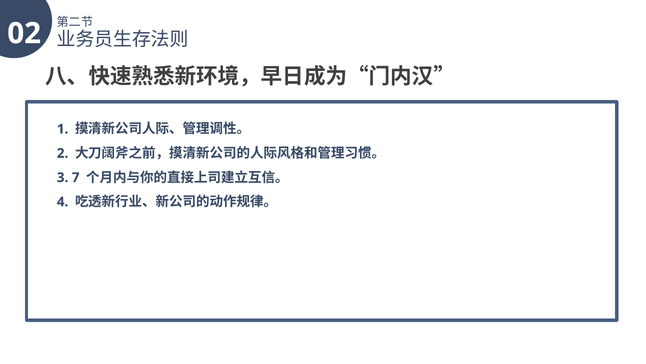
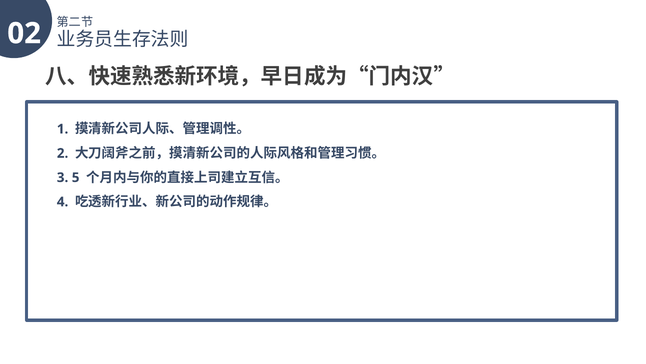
7: 7 -> 5 (76, 177)
